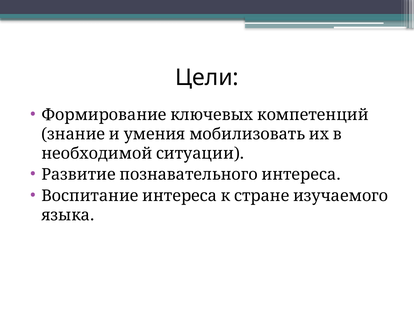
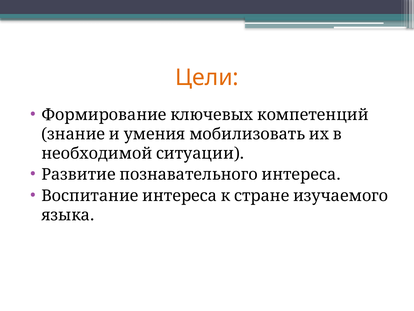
Цели colour: black -> orange (207, 77)
